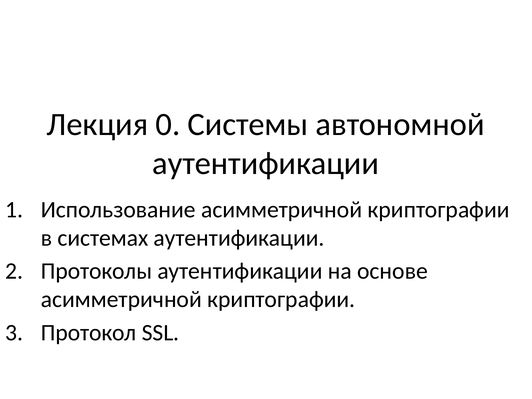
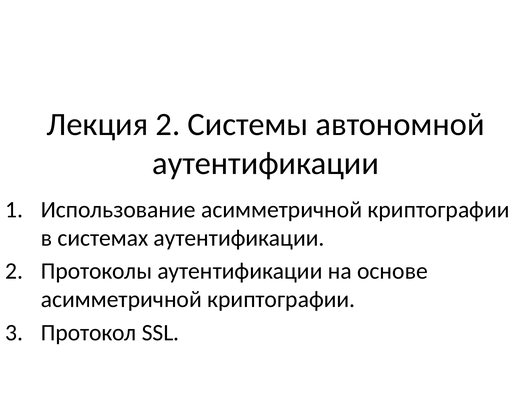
Лекция 0: 0 -> 2 (168, 124)
